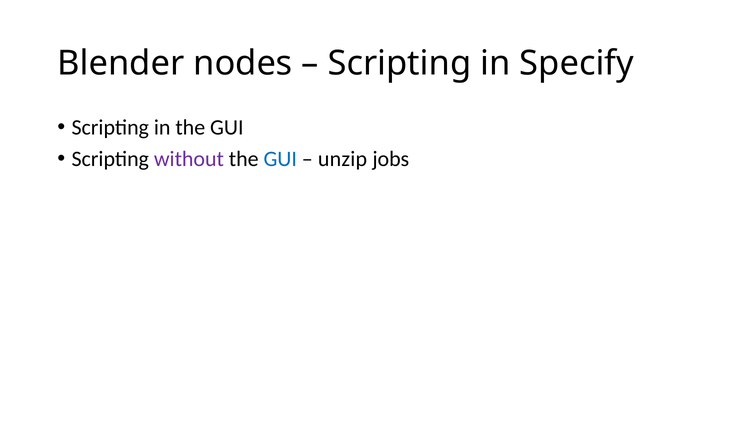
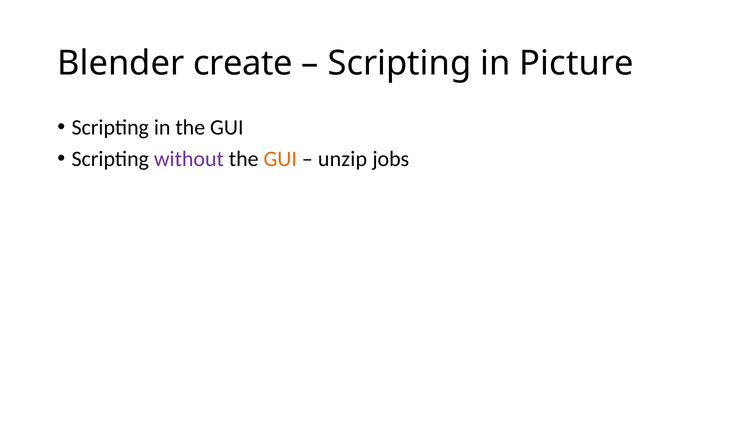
nodes: nodes -> create (243, 63)
Specify: Specify -> Picture (577, 63)
GUI colour: blue -> orange (280, 159)
